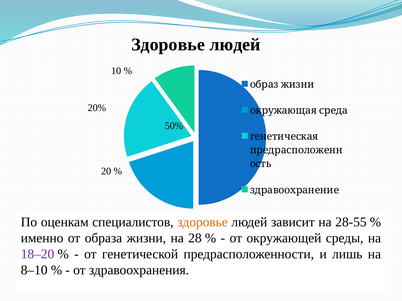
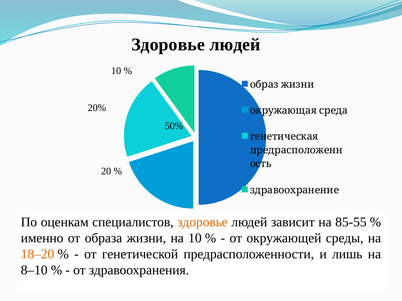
28-55: 28-55 -> 85-55 (351, 222)
на 28: 28 -> 10 (195, 238)
18–20 colour: purple -> orange (38, 255)
